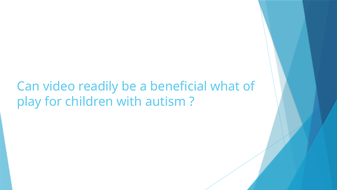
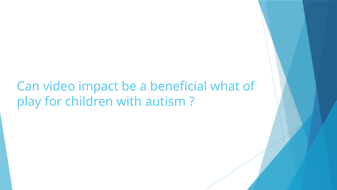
readily: readily -> impact (98, 86)
